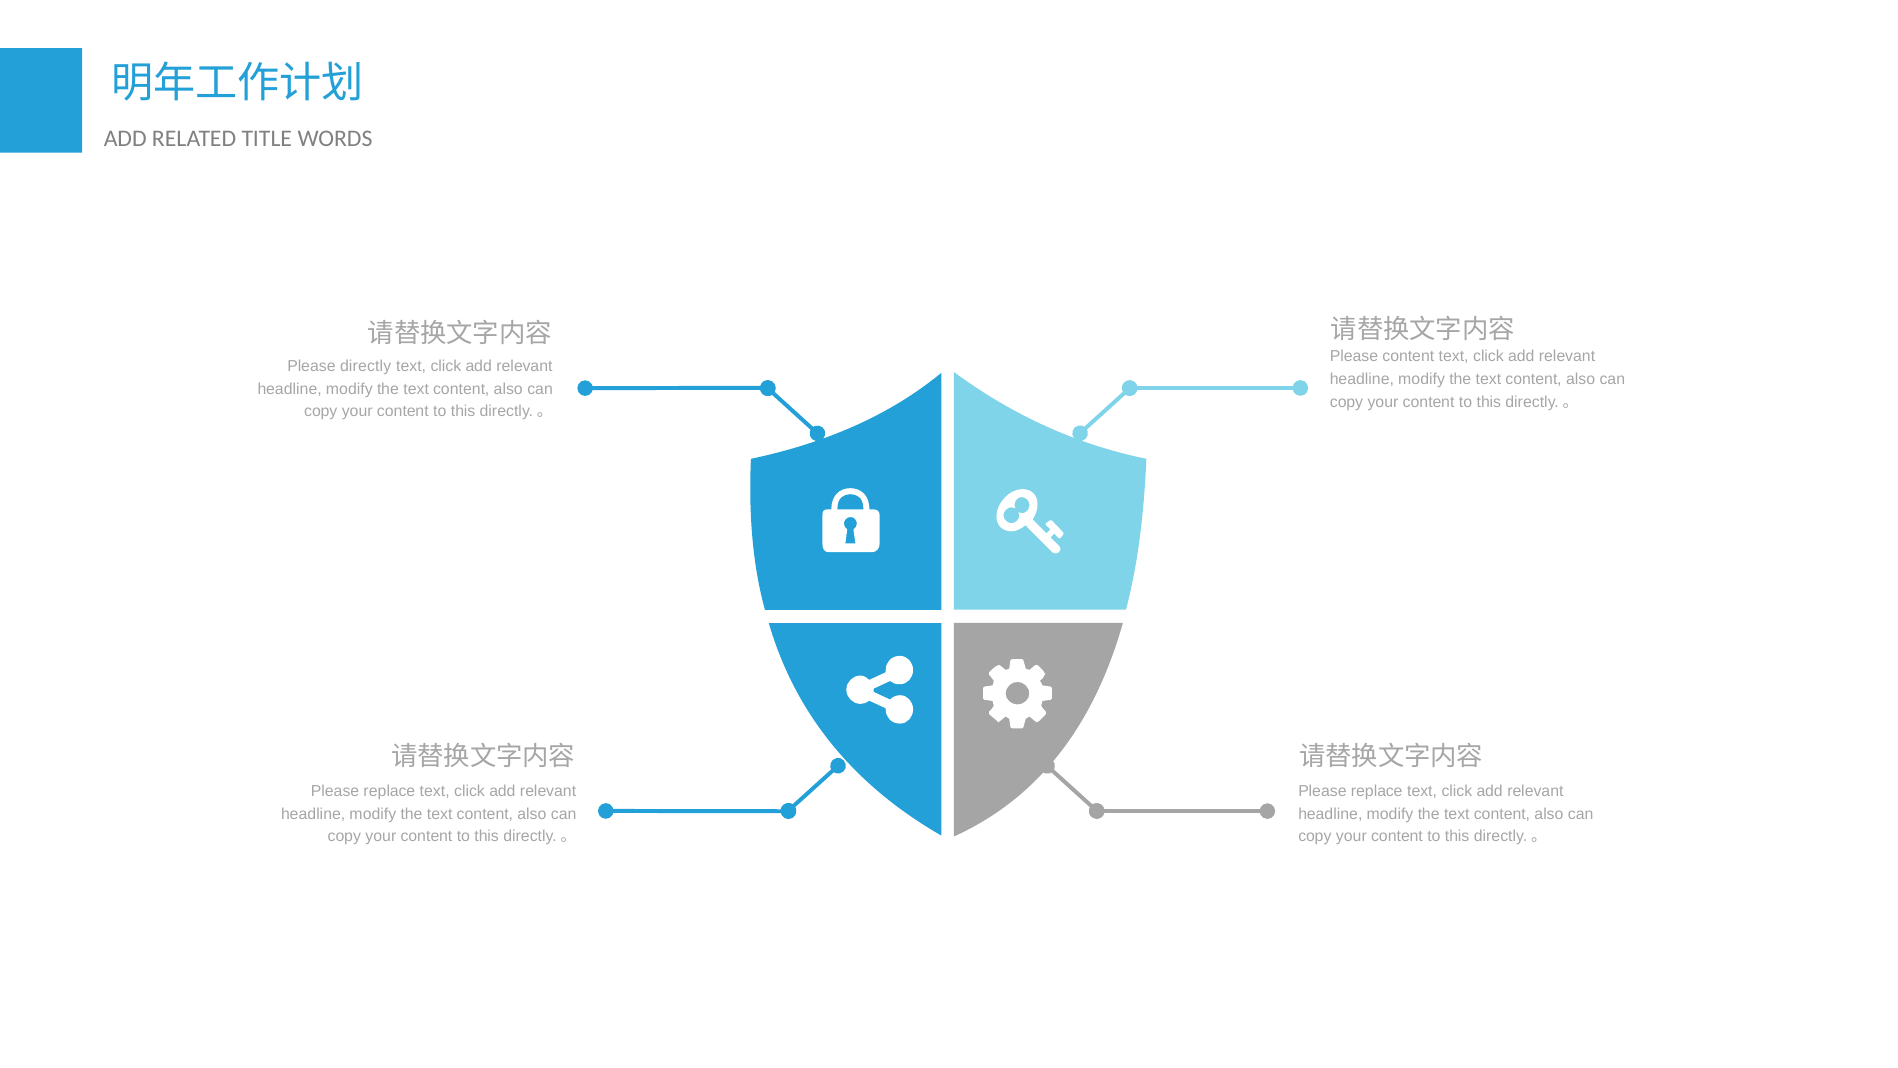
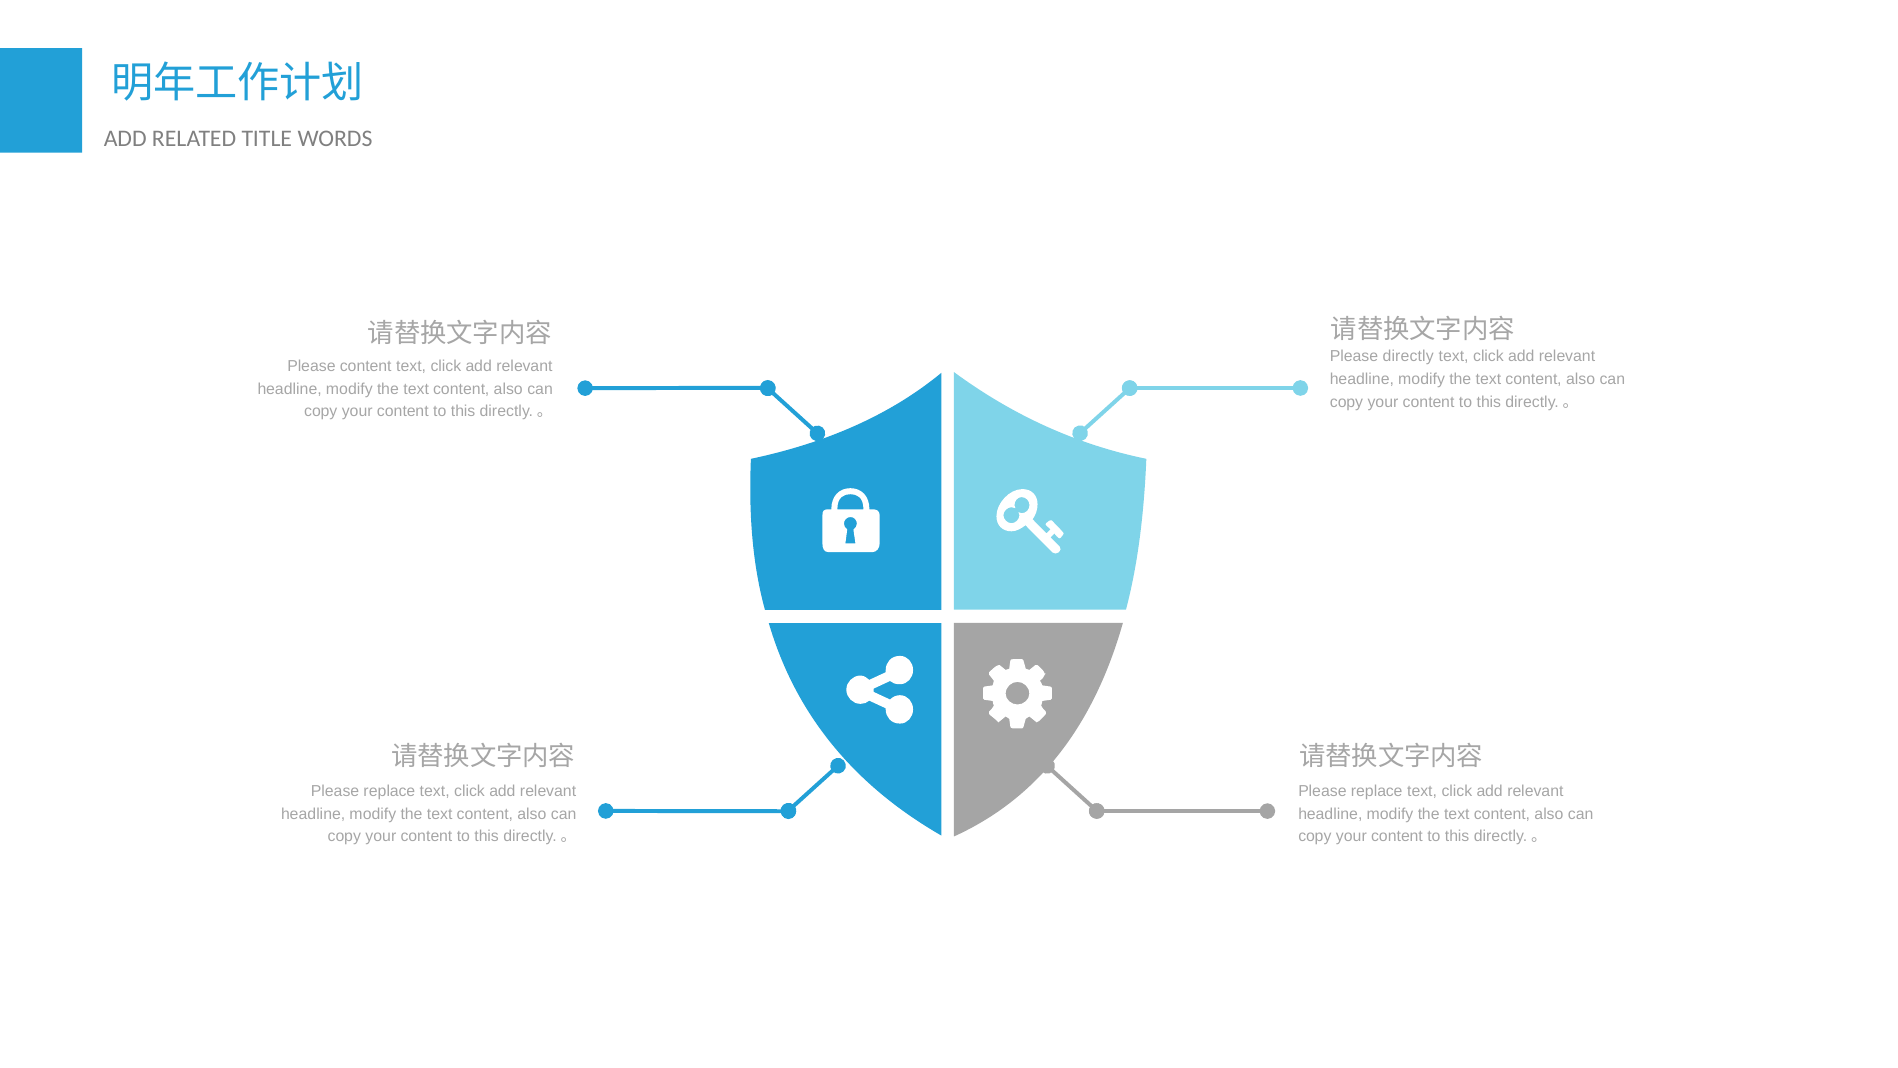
Please content: content -> directly (1408, 357)
Please directly: directly -> content (366, 366)
